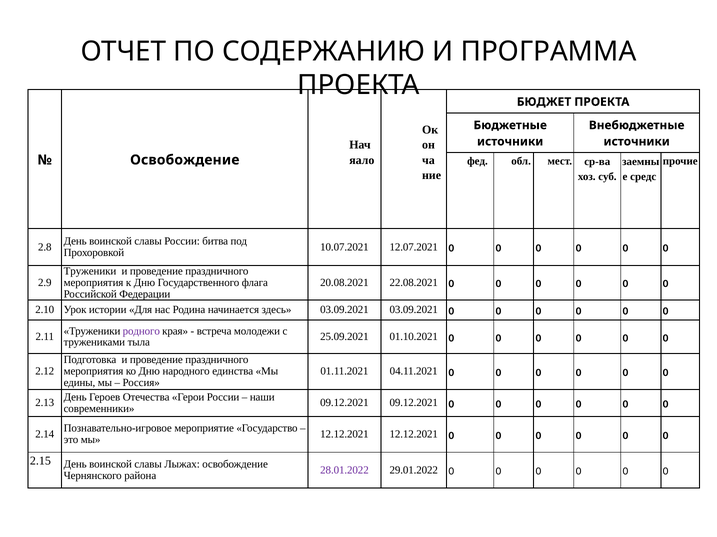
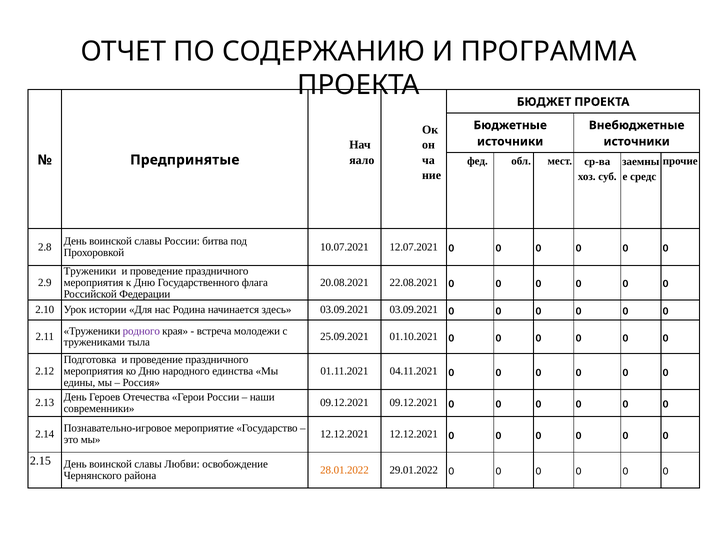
Освобождение: Освобождение -> Предпринятые (185, 160)
Лыжах: Лыжах -> Любви (182, 465)
28.01.2022 colour: purple -> orange (344, 471)
